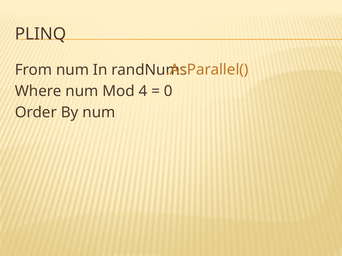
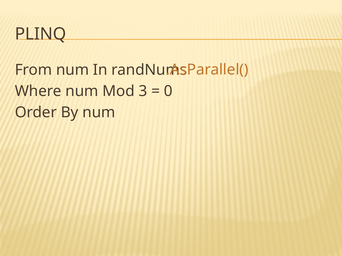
4: 4 -> 3 (143, 91)
